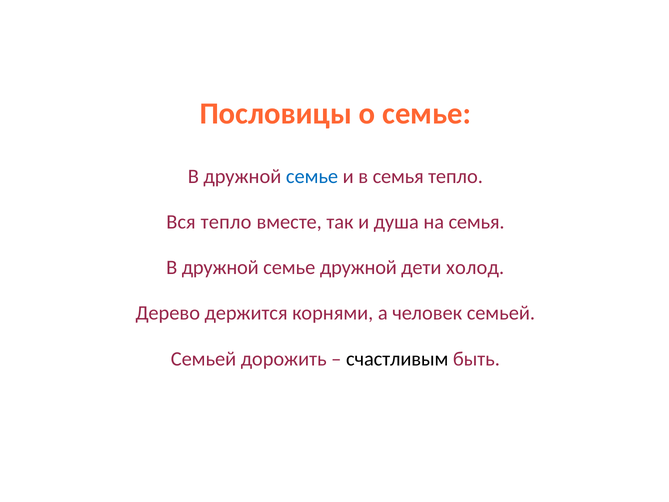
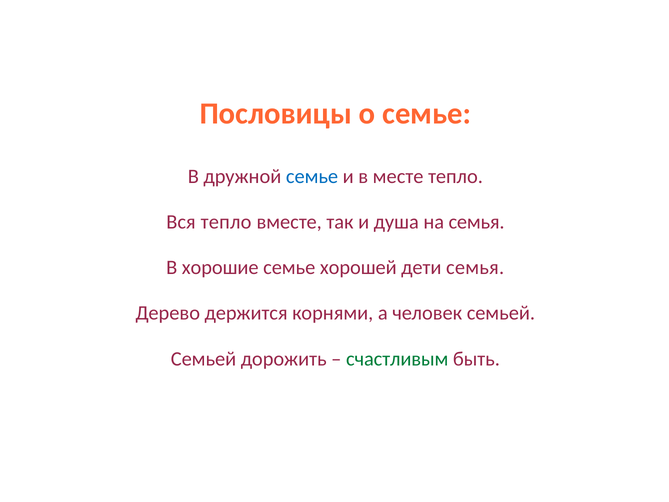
в семья: семья -> месте (398, 176)
дружной: дружной -> хорошие (220, 267)
семье дружной: дружной -> хорошей (358, 267)
дети холод: холод -> семья (475, 267)
счастливым colour: black -> green (397, 359)
